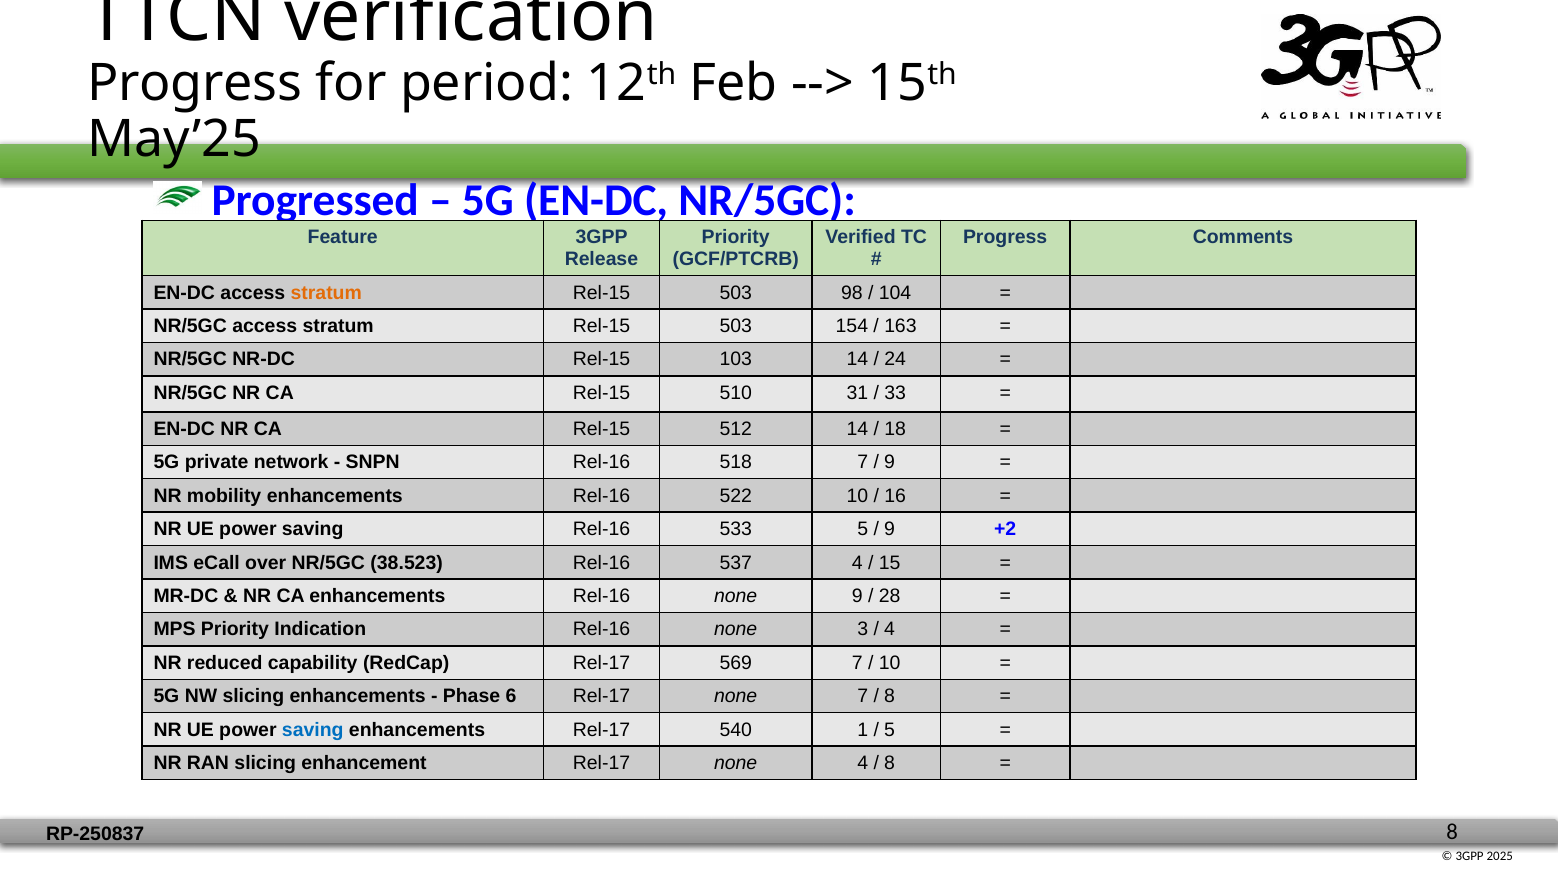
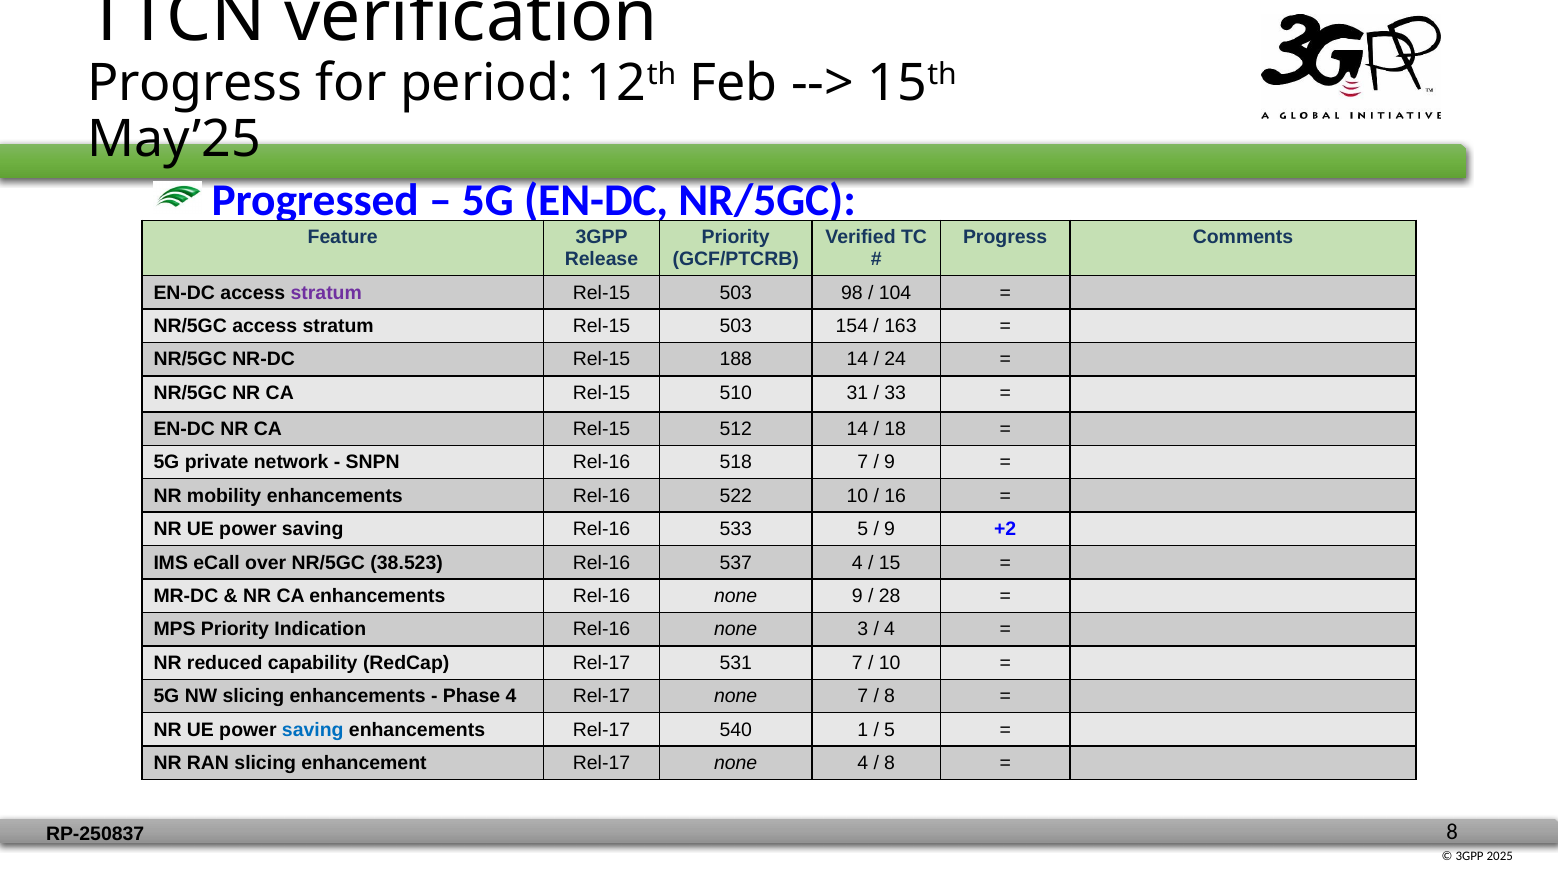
stratum colour: orange -> purple (326, 293)
103: 103 -> 188 (736, 360)
569: 569 -> 531 (736, 663)
Phase 6: 6 -> 4 (511, 697)
